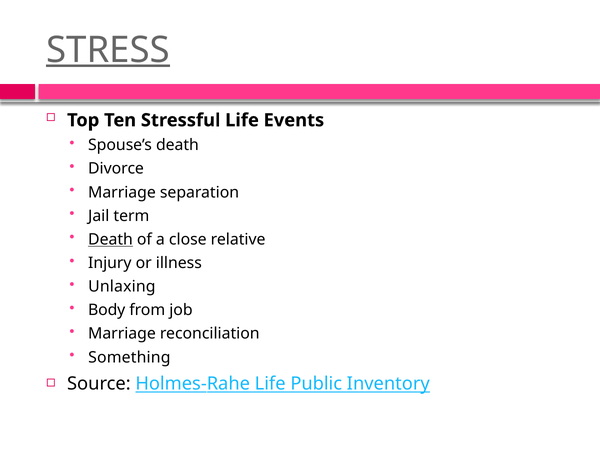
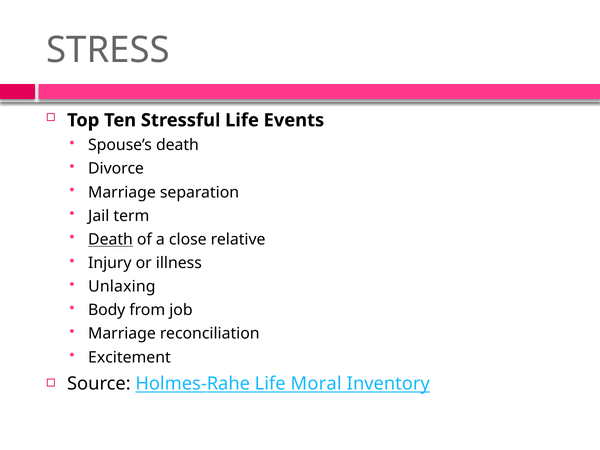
STRESS underline: present -> none (108, 50)
Something: Something -> Excitement (129, 357)
Public: Public -> Moral (316, 384)
